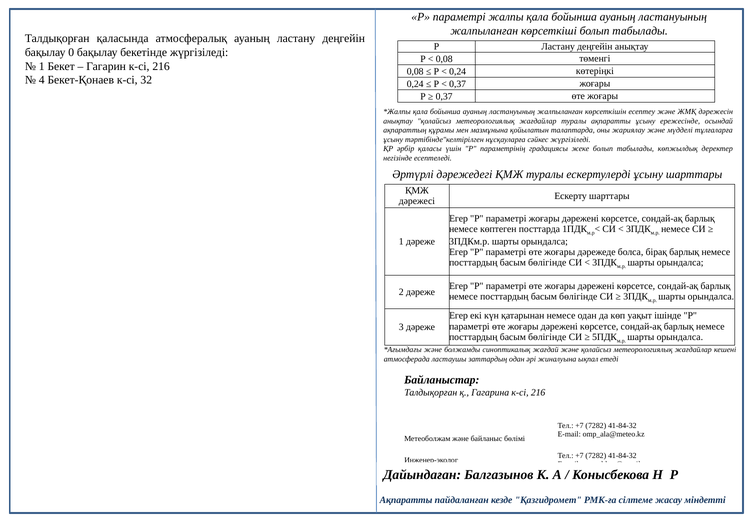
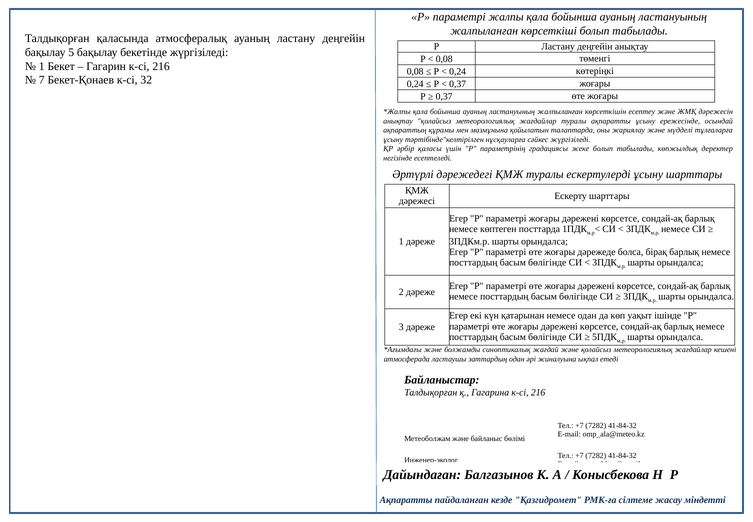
0: 0 -> 5 (71, 52)
4: 4 -> 7 (42, 80)
